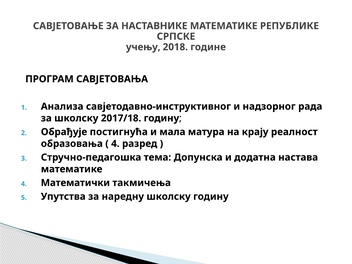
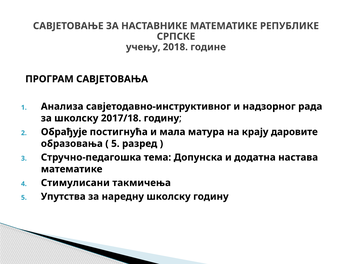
реалност: реалност -> даровите (294, 132)
4: 4 -> 5 (115, 144)
Математички: Математички -> Стимулисани (75, 183)
